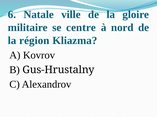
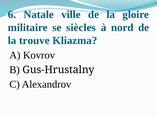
centre: centre -> siècles (81, 28)
région: région -> trouve (34, 41)
